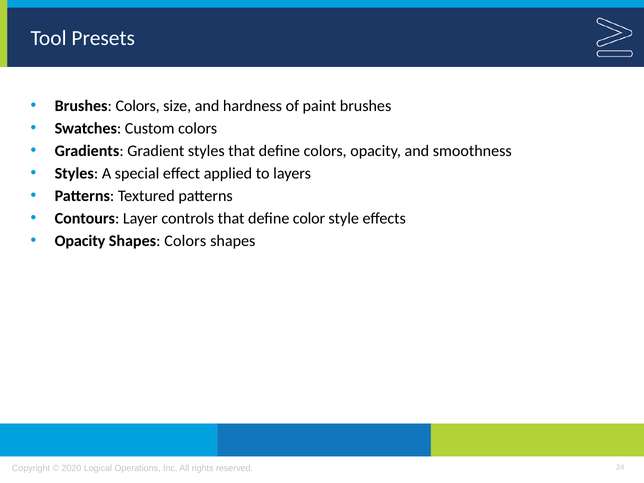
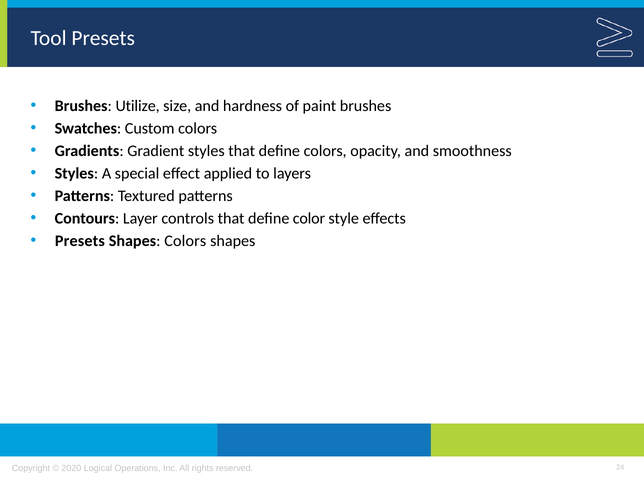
Brushes Colors: Colors -> Utilize (138, 106)
Opacity: Opacity -> Presets (80, 241)
